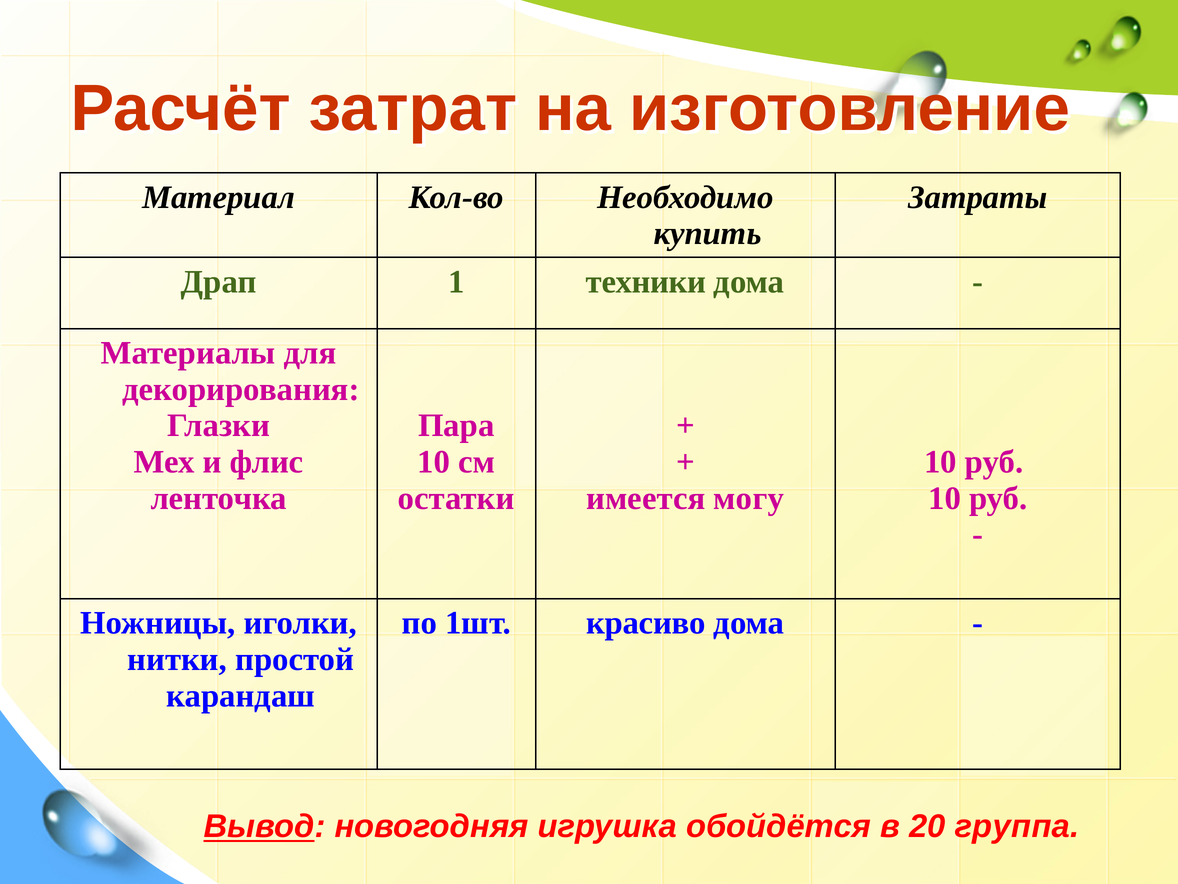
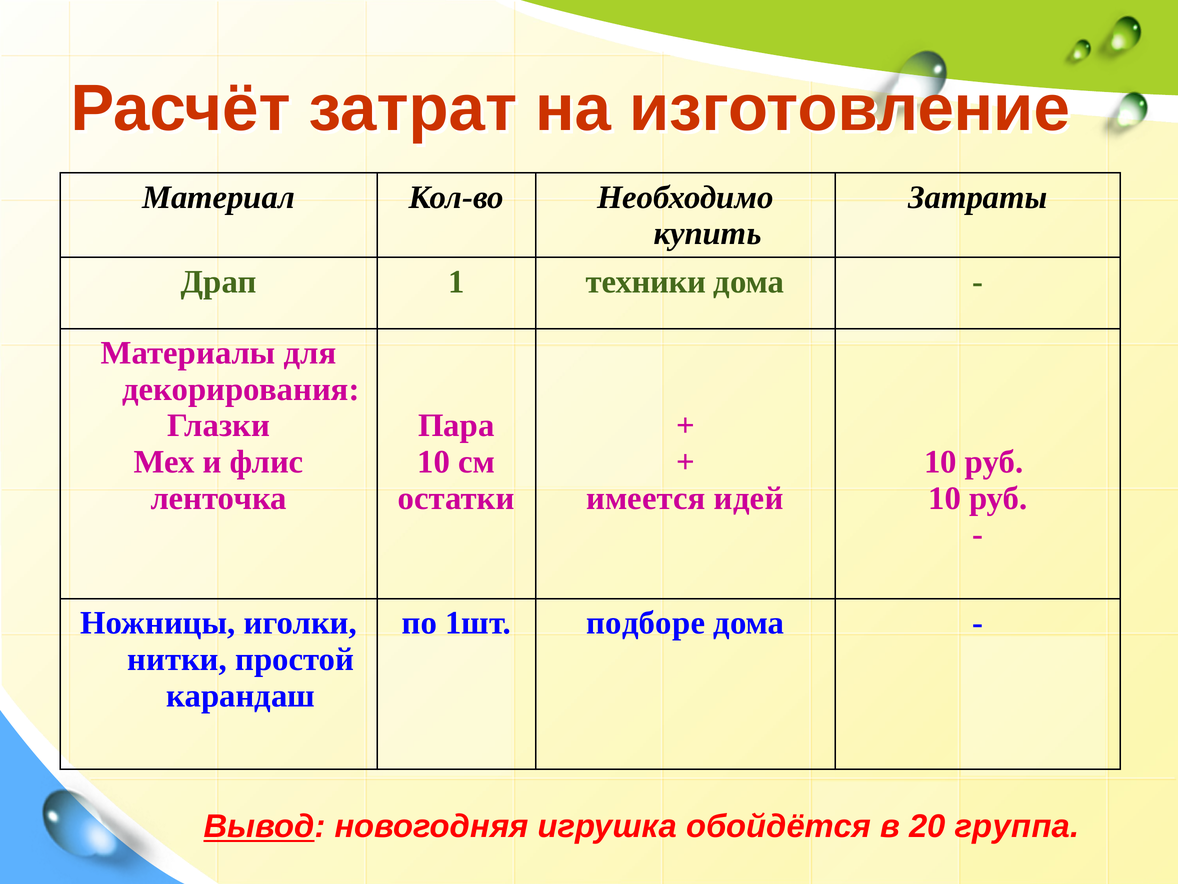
могу: могу -> идей (749, 498)
красиво: красиво -> подборе (646, 623)
